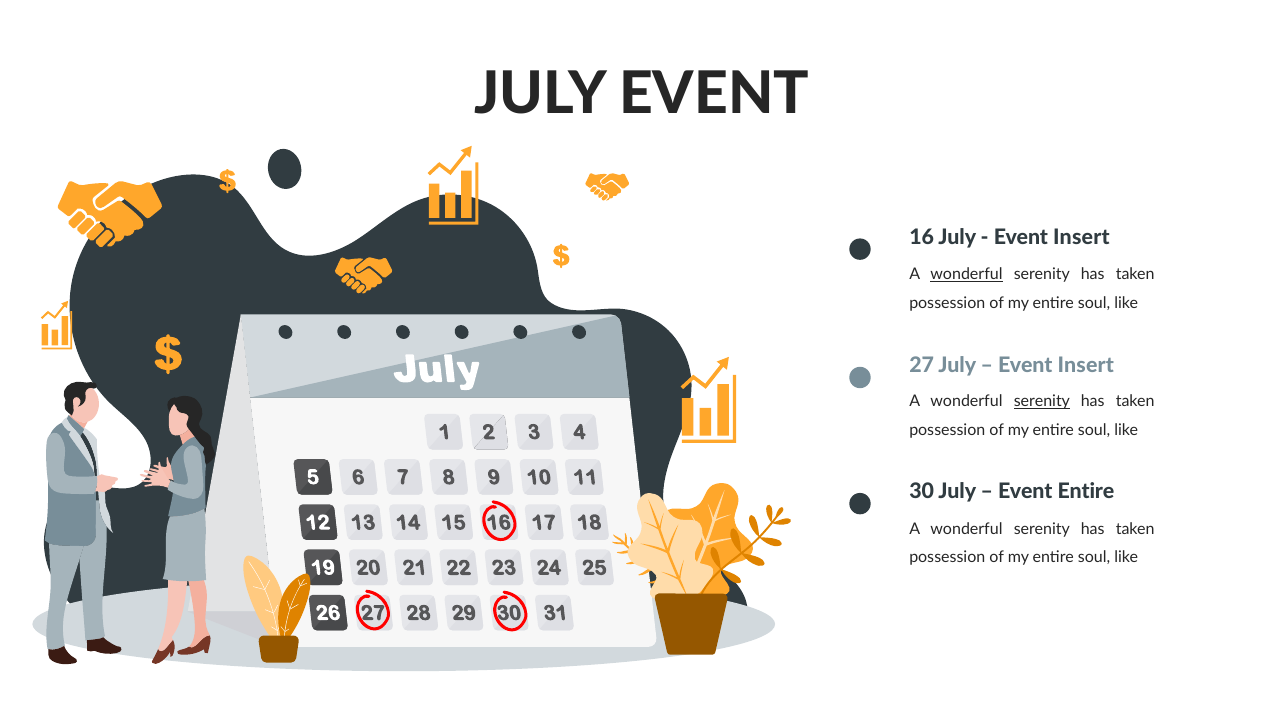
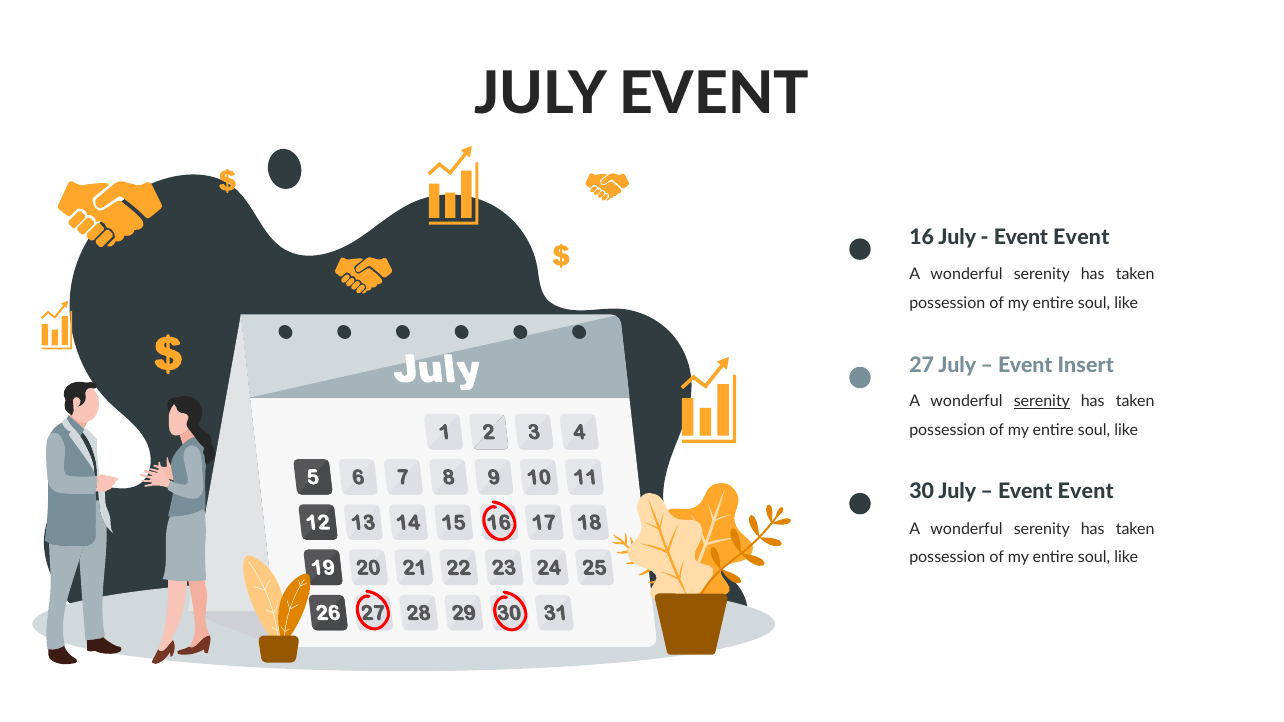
Insert: Insert -> Event (1081, 237)
wonderful underline: present -> none (967, 274)
Entire: Entire -> Event (1086, 492)
